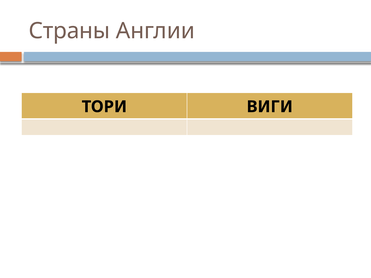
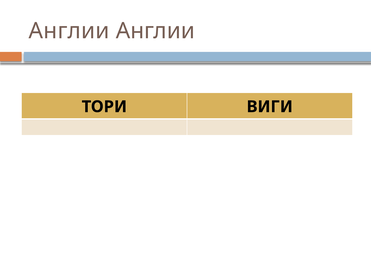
Страны: Страны -> Англии (69, 31)
